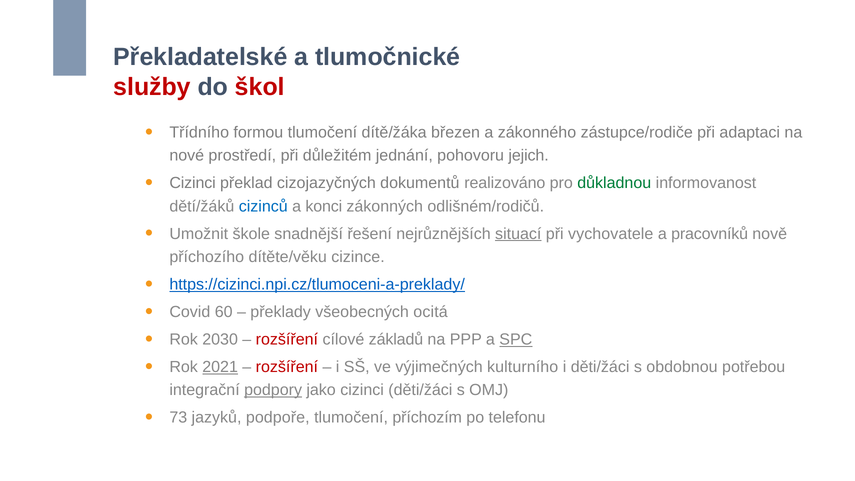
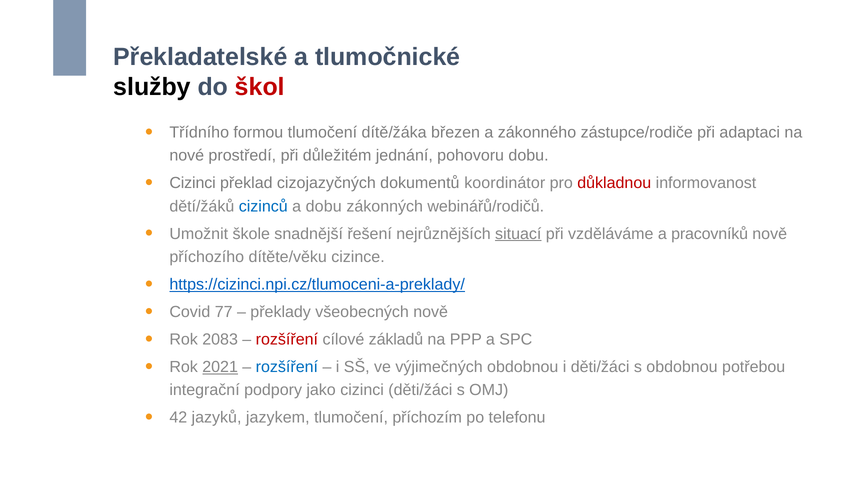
služby colour: red -> black (152, 87)
pohovoru jejich: jejich -> dobu (529, 156)
realizováno: realizováno -> koordinátor (505, 183)
důkladnou colour: green -> red (614, 183)
a konci: konci -> dobu (324, 206)
odlišném/rodičů: odlišném/rodičů -> webinářů/rodičů (486, 206)
vychovatele: vychovatele -> vzděláváme (611, 234)
60: 60 -> 77 (224, 312)
všeobecných ocitá: ocitá -> nově (431, 312)
2030: 2030 -> 2083 (220, 339)
SPC underline: present -> none (516, 339)
rozšíření colour: red -> blue (287, 367)
výjimečných kulturního: kulturního -> obdobnou (523, 367)
podpory underline: present -> none (273, 390)
73: 73 -> 42 (178, 418)
podpoře: podpoře -> jazykem (278, 418)
